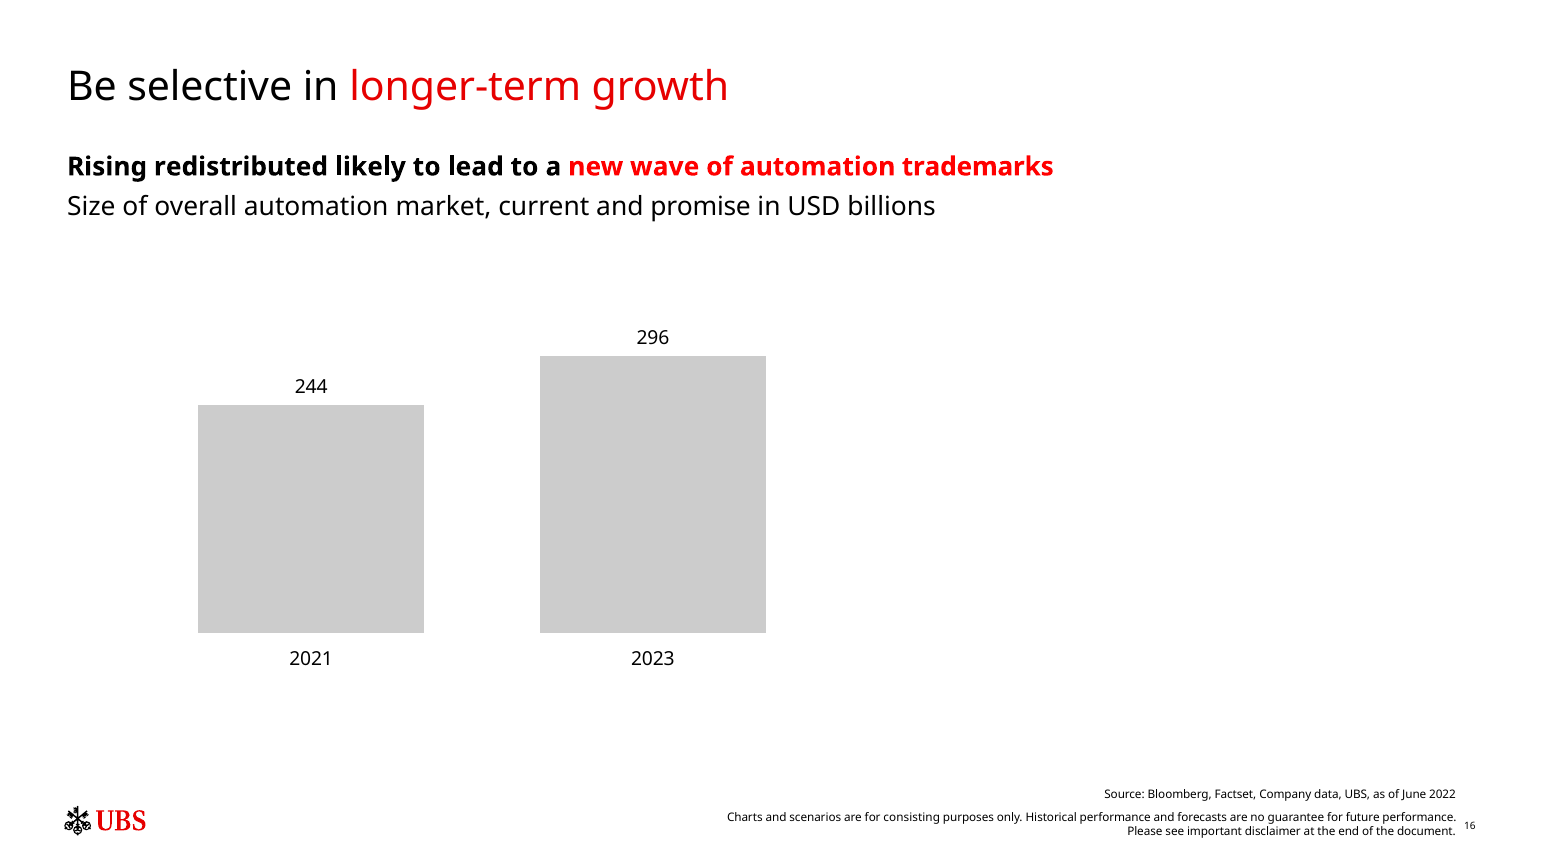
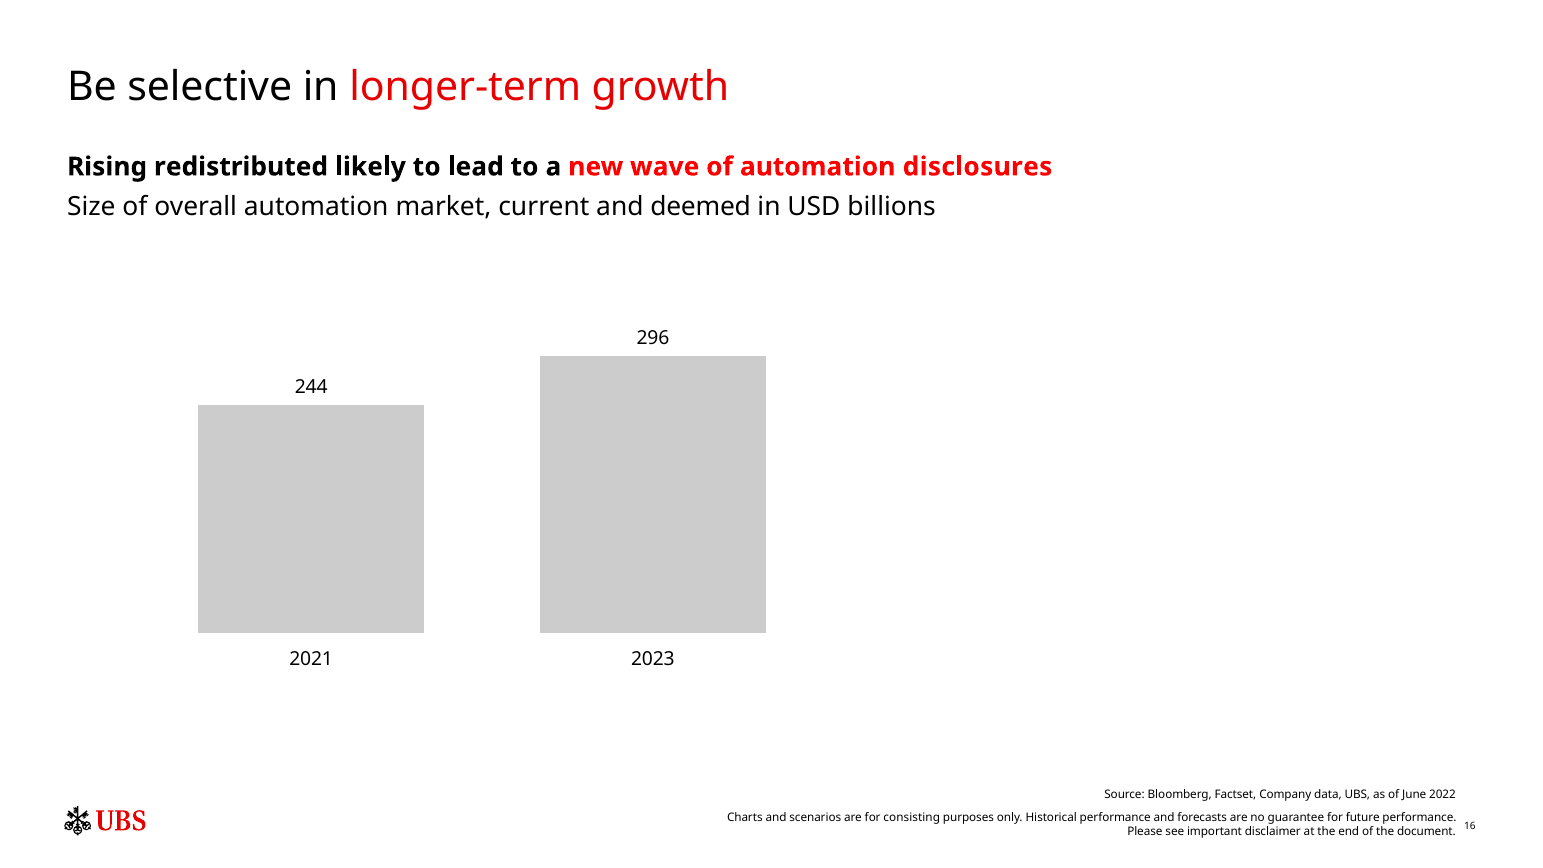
trademarks: trademarks -> disclosures (978, 167)
promise: promise -> deemed (701, 207)
